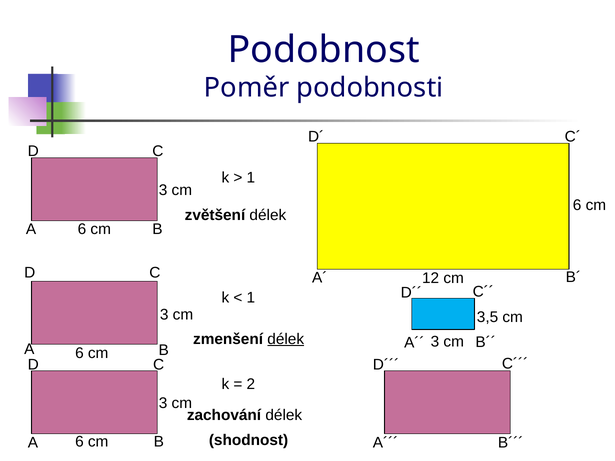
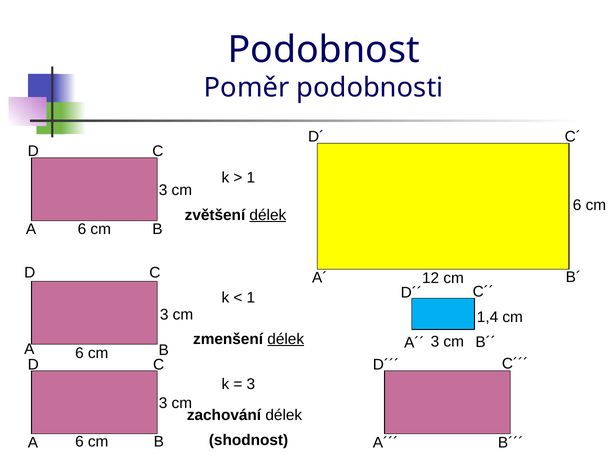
délek underline: none -> present (268, 215)
3,5: 3,5 -> 1,4 (488, 317)
2: 2 -> 3 (251, 384)
